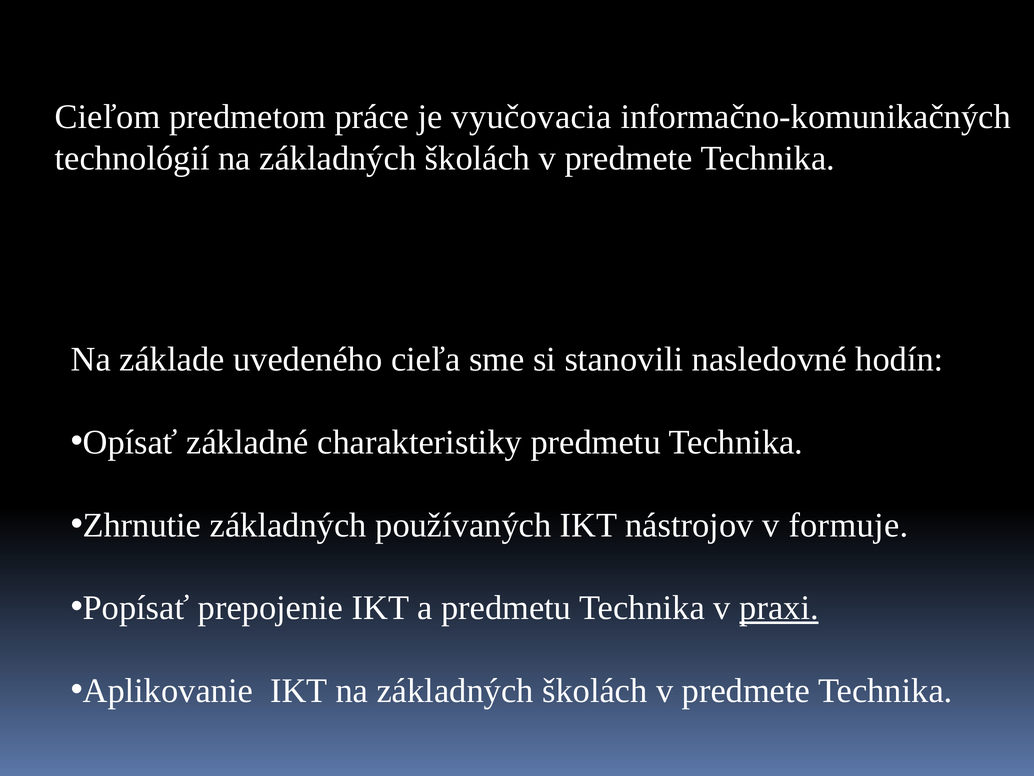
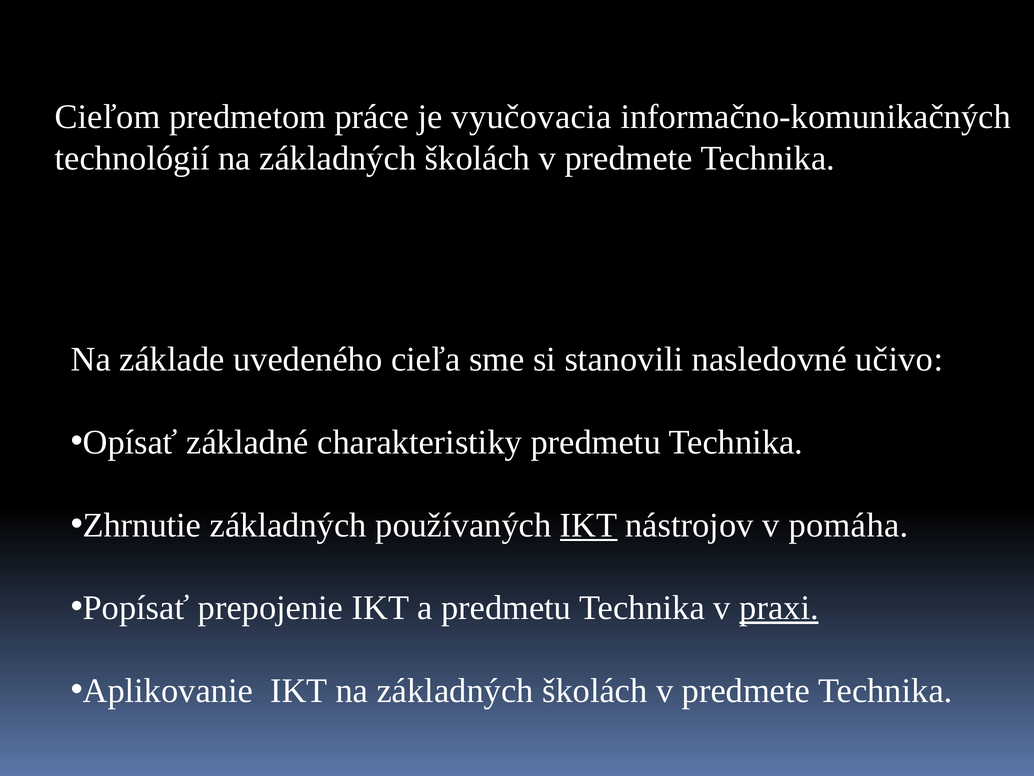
hodín: hodín -> učivo (899, 359)
IKT underline: none -> present (589, 525)
formuje: formuje -> pomáha (849, 525)
